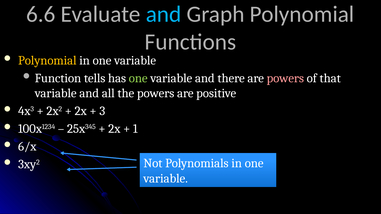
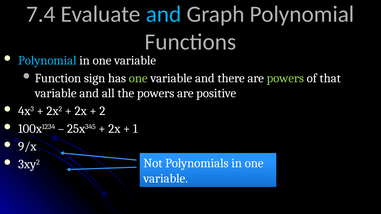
6.6: 6.6 -> 7.4 (41, 14)
Polynomial colour: yellow -> light blue (47, 60)
tells: tells -> sign (95, 78)
powers colour: pink -> light green (285, 78)
3: 3 -> 2 (102, 111)
6/x: 6/x -> 9/x (27, 147)
